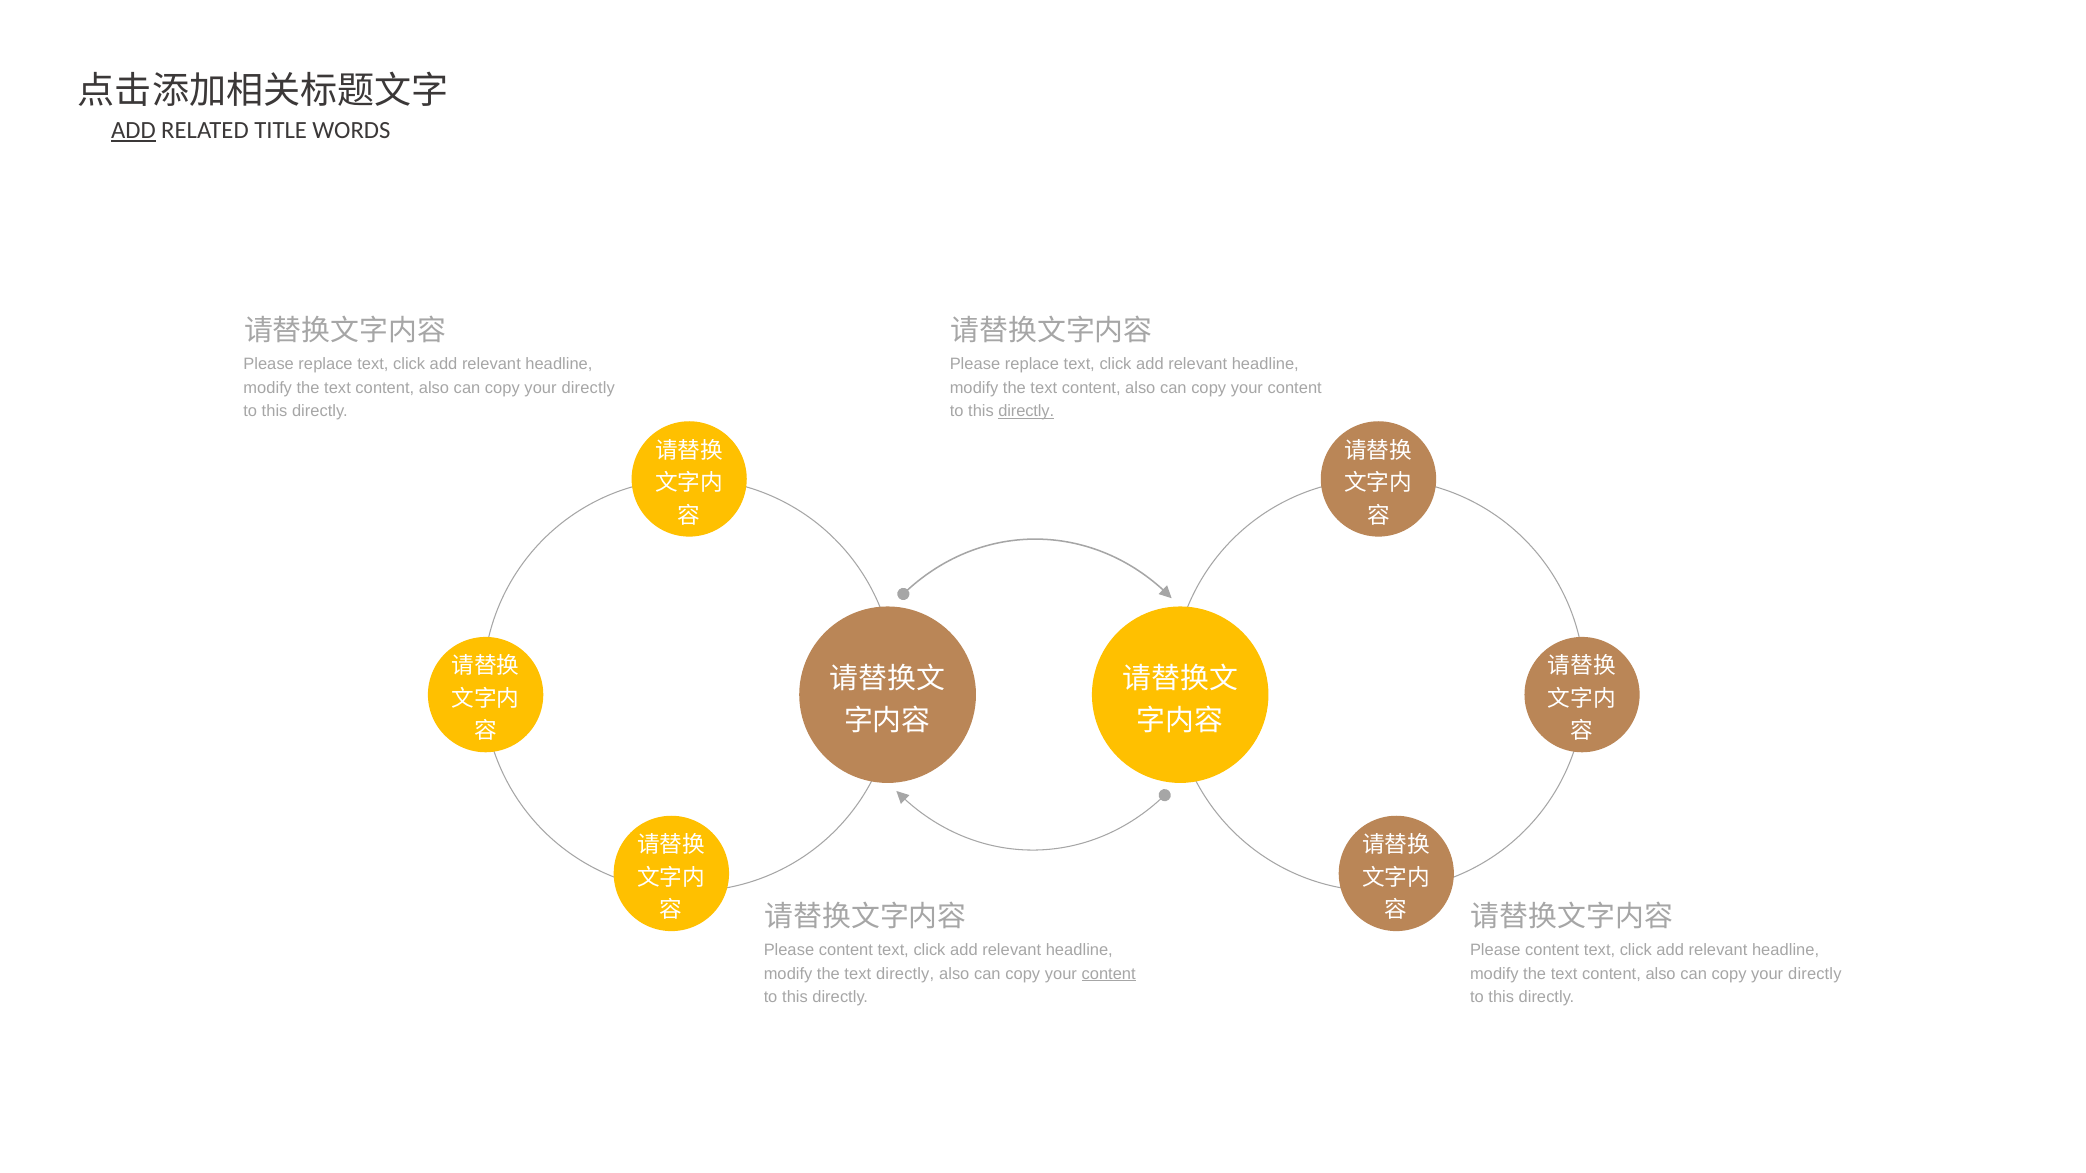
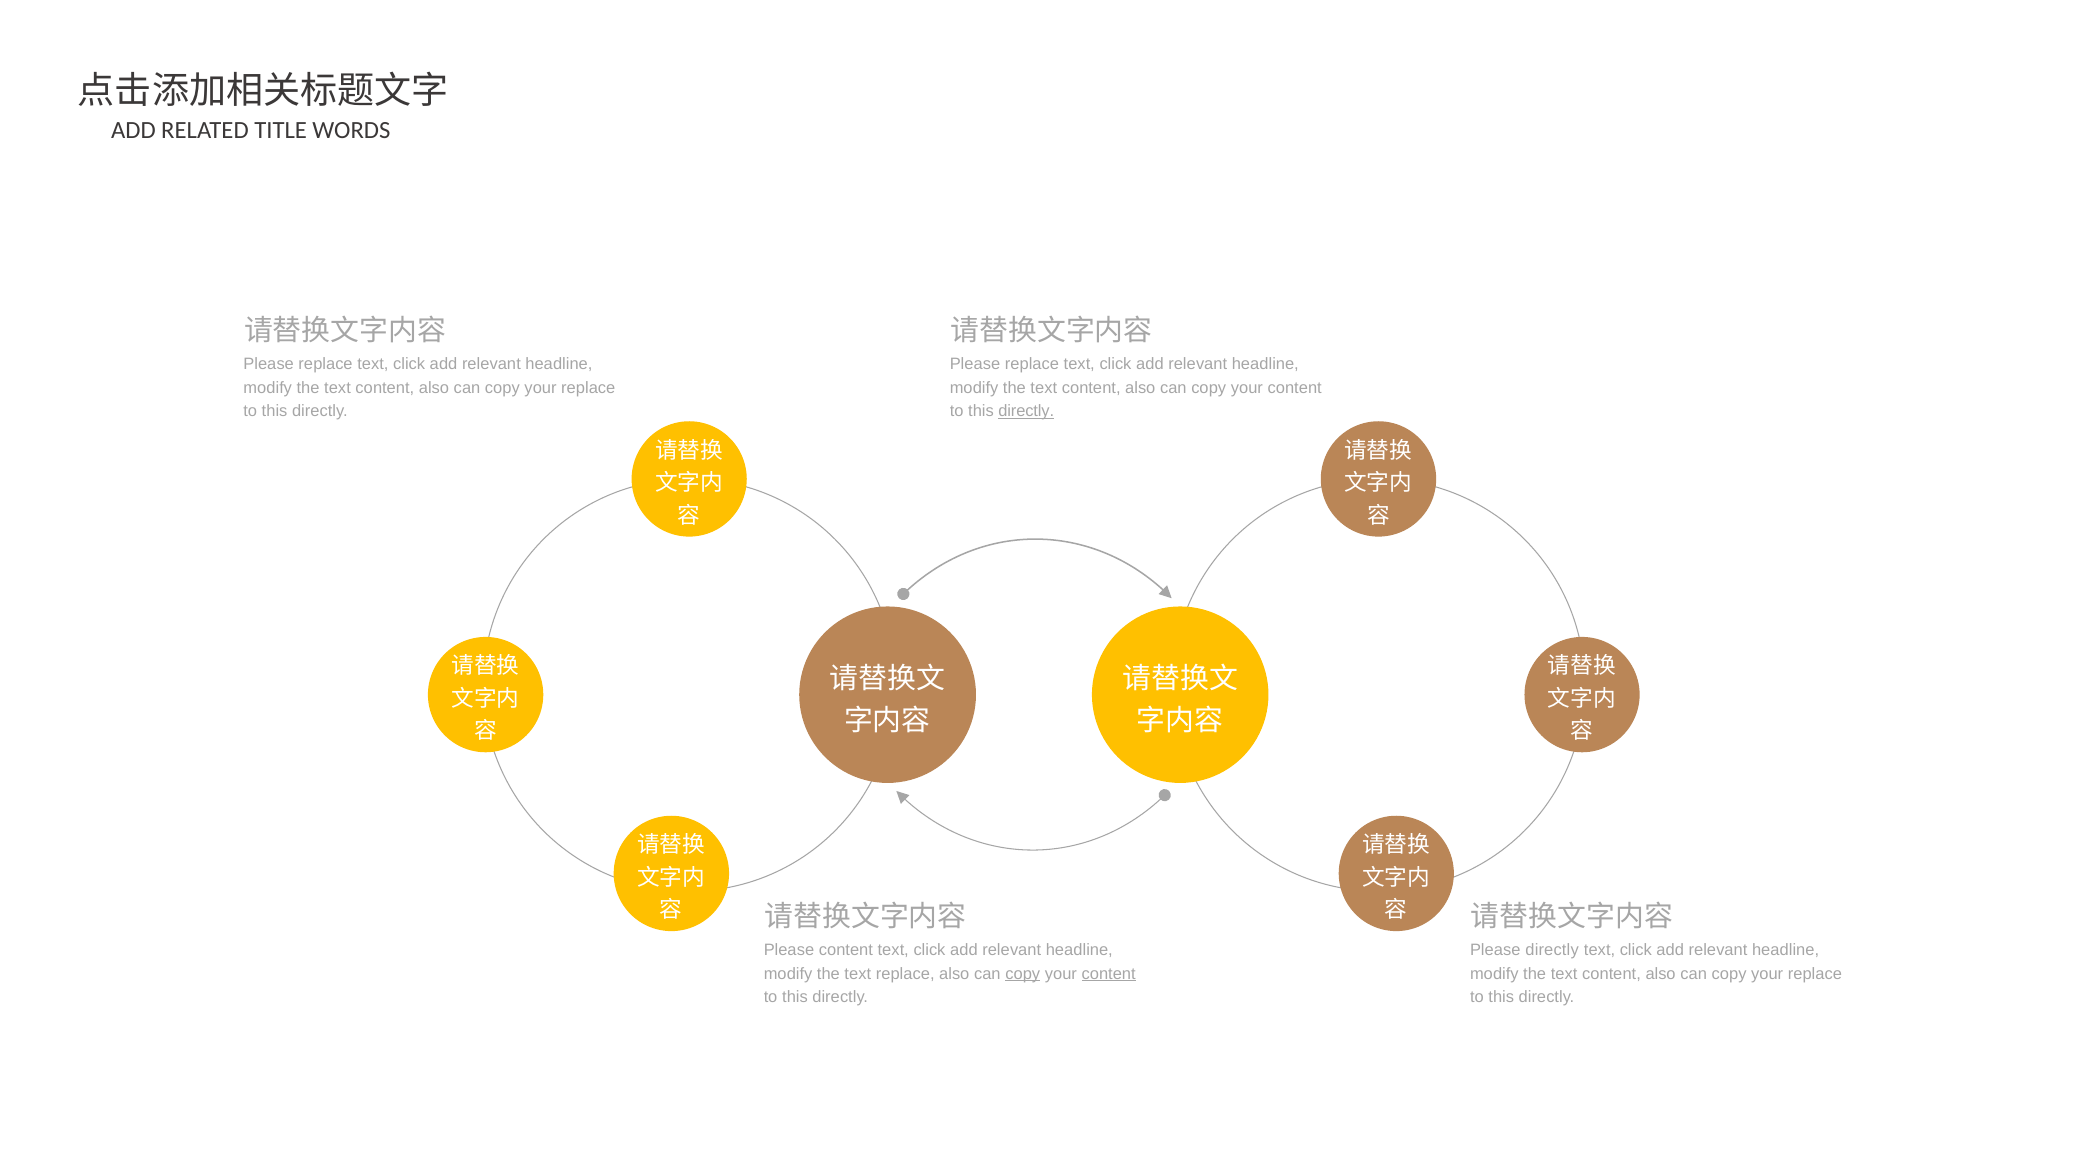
ADD underline: present -> none (133, 131)
directly: directly -> replace (588, 388)
content: content -> directly (1552, 950)
text directly: directly -> replace (905, 974)
copy underline: none -> present (1023, 974)
directly: directly -> replace (1815, 974)
